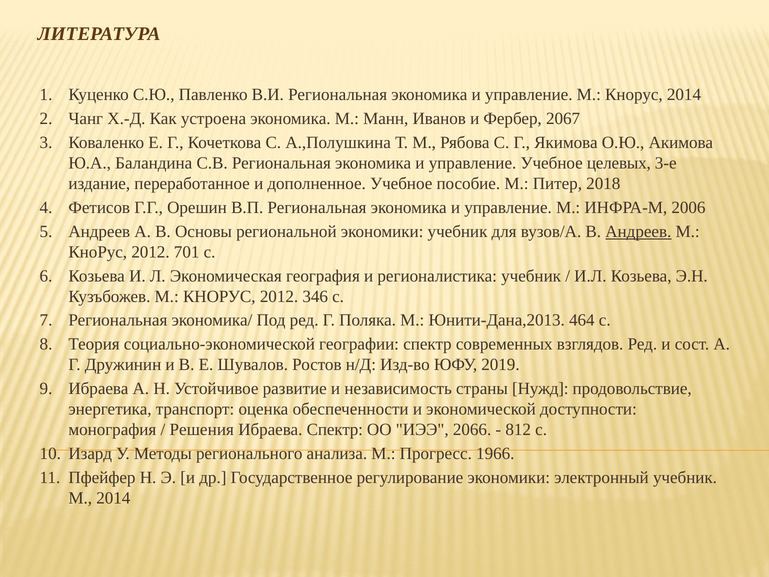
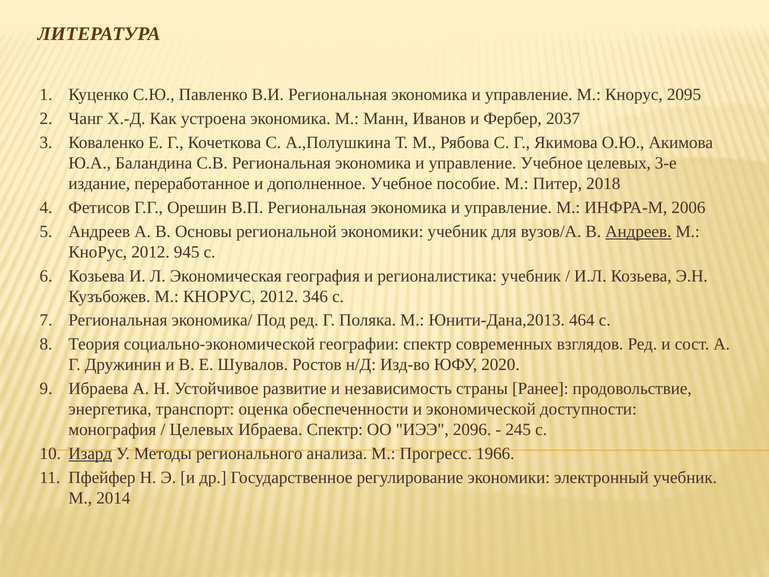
Кнорус 2014: 2014 -> 2095 (684, 95)
2067: 2067 -> 2037 (563, 119)
701: 701 -> 945 (187, 252)
2019: 2019 -> 2020 (500, 365)
Нужд: Нужд -> Ранее (540, 388)
Решения: Решения -> Целевых (202, 429)
2066: 2066 -> 2096 (472, 429)
812: 812 -> 245 (518, 429)
Изард underline: none -> present (90, 453)
